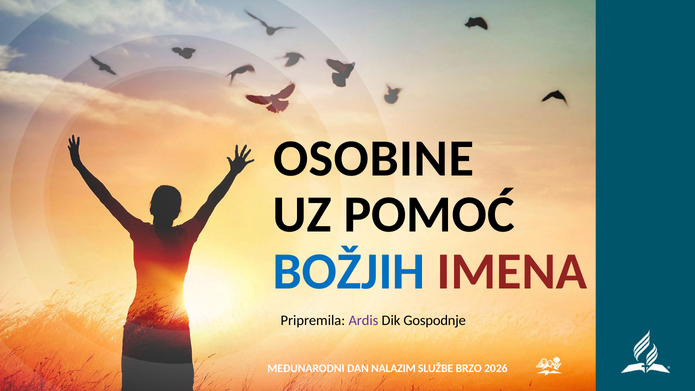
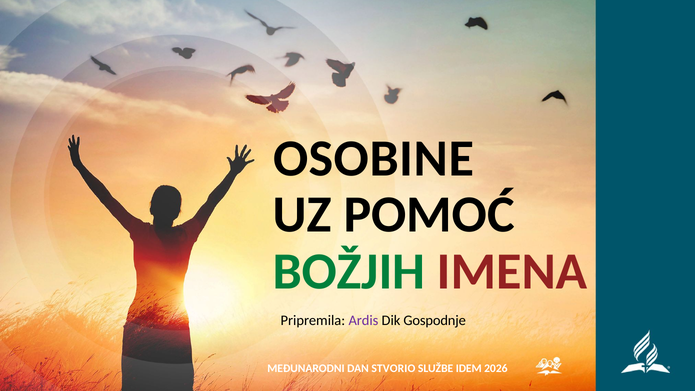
BOŽJIH colour: blue -> green (349, 272)
NALAZIM: NALAZIM -> STVORIO (393, 369)
BRZO: BRZO -> IDEM (469, 369)
